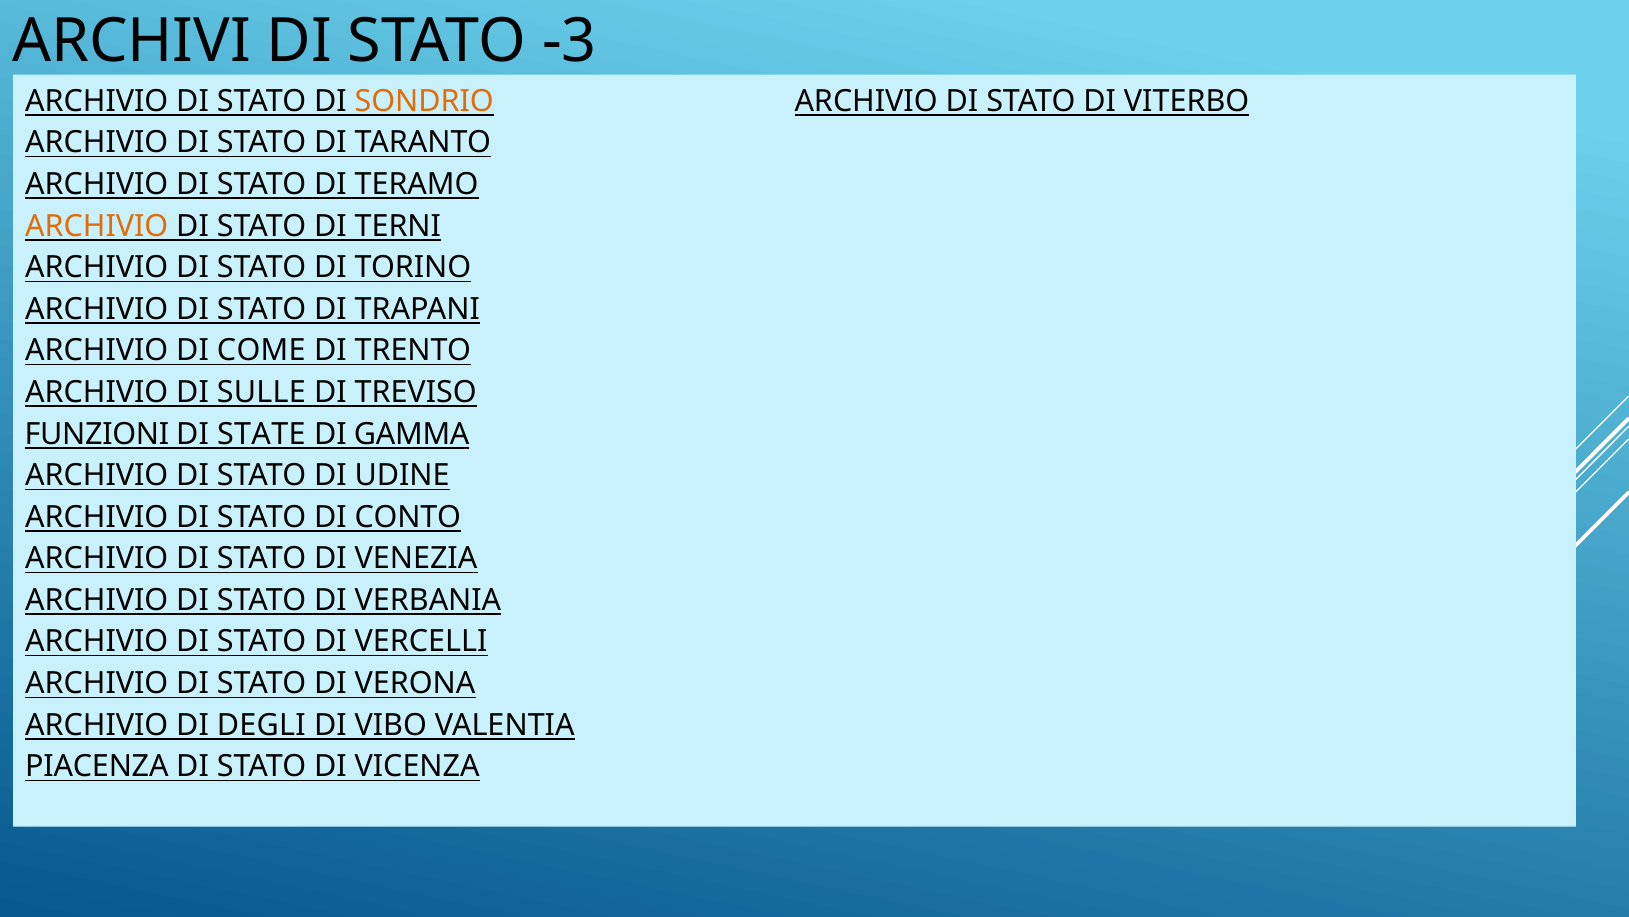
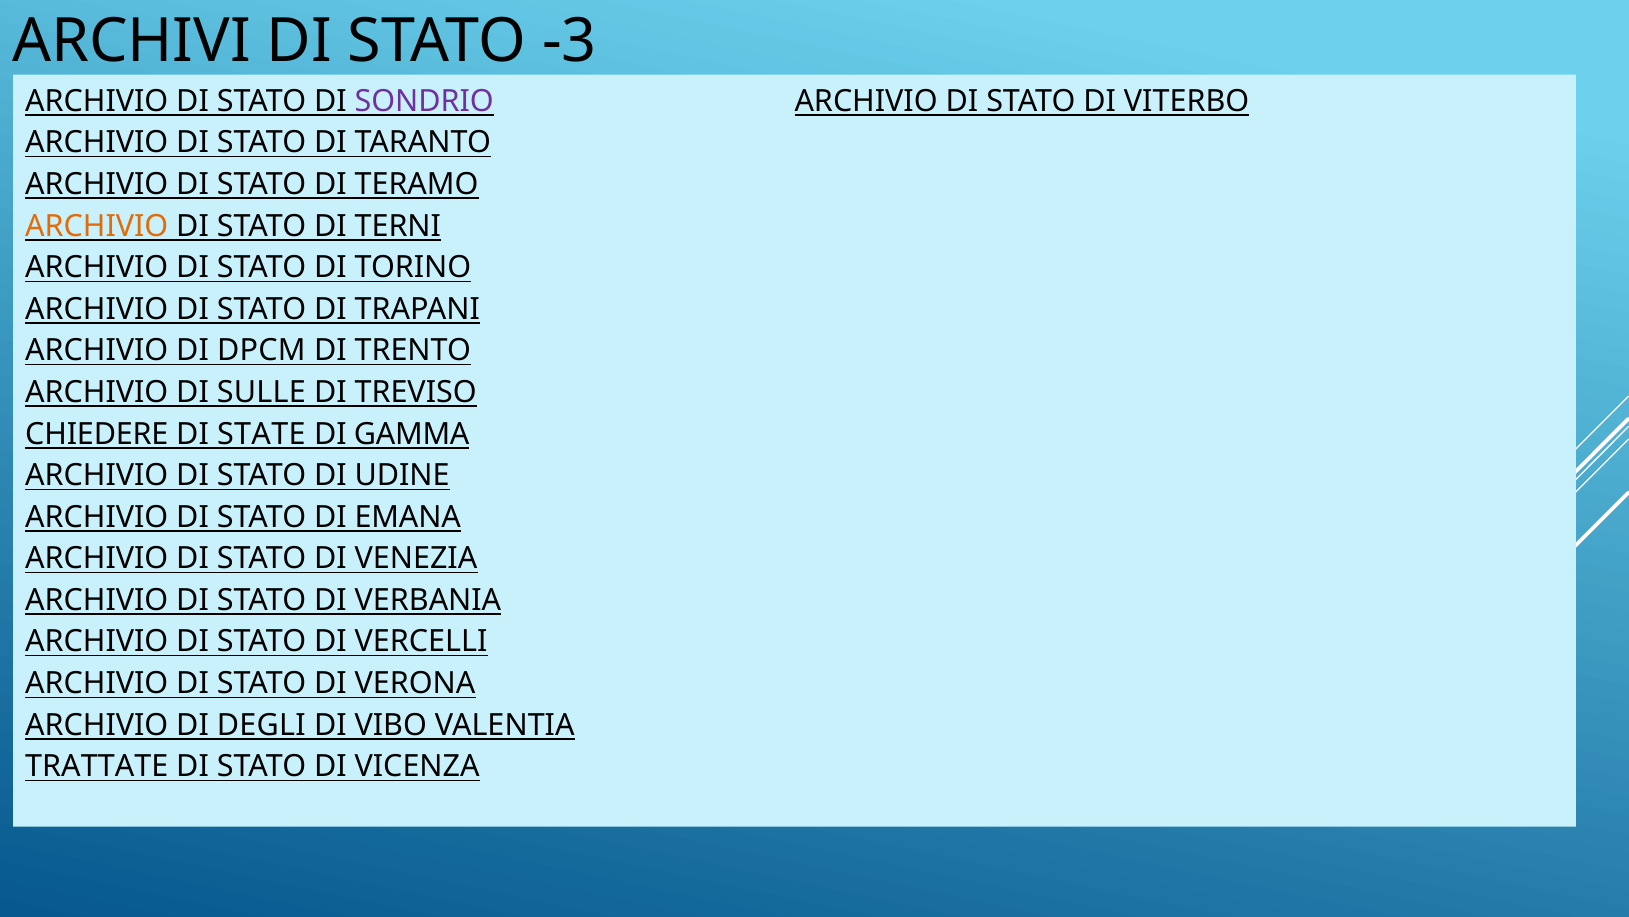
SONDRIO colour: orange -> purple (424, 101)
COME: COME -> DPCM (261, 350)
FUNZIONI: FUNZIONI -> CHIEDERE (97, 434)
CONTO: CONTO -> EMANA (408, 517)
PIACENZA: PIACENZA -> TRATTATE (97, 766)
